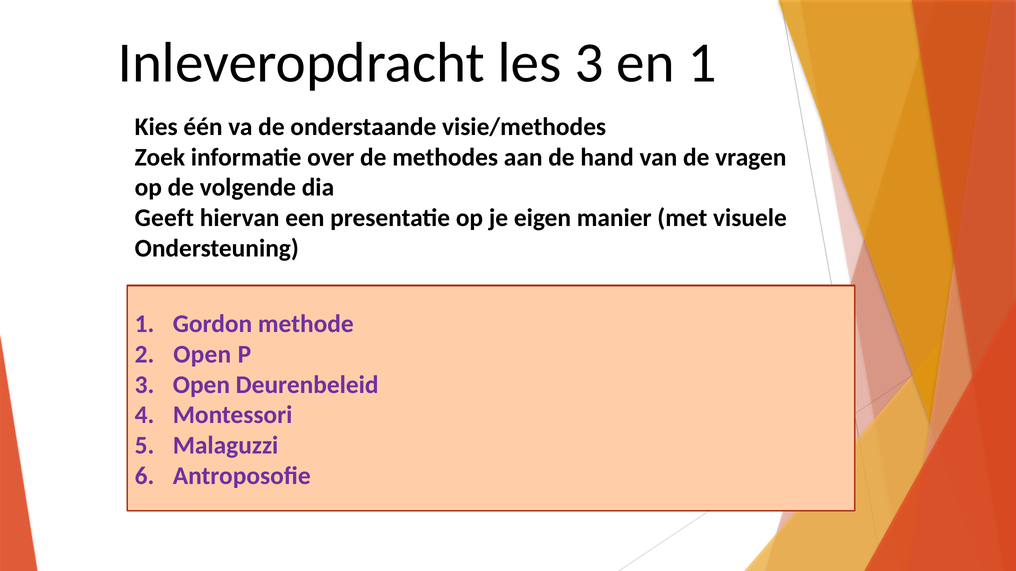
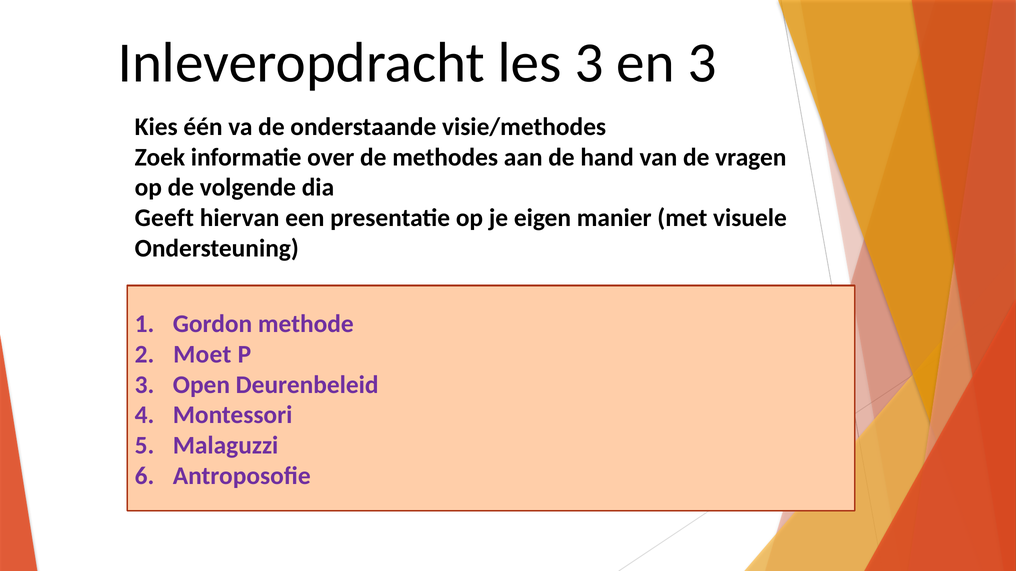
en 1: 1 -> 3 (702, 63)
Open: Open -> Moet (202, 355)
